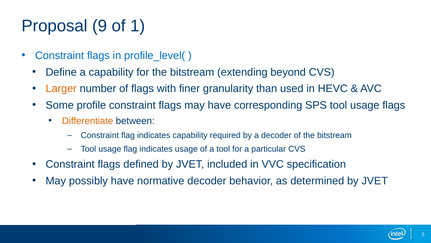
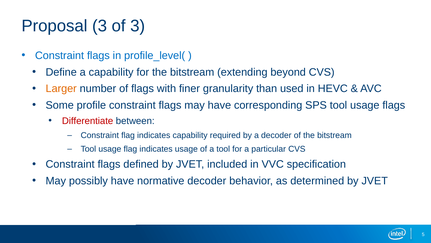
Proposal 9: 9 -> 3 (100, 26)
of 1: 1 -> 3 (138, 26)
Differentiate colour: orange -> red (88, 121)
